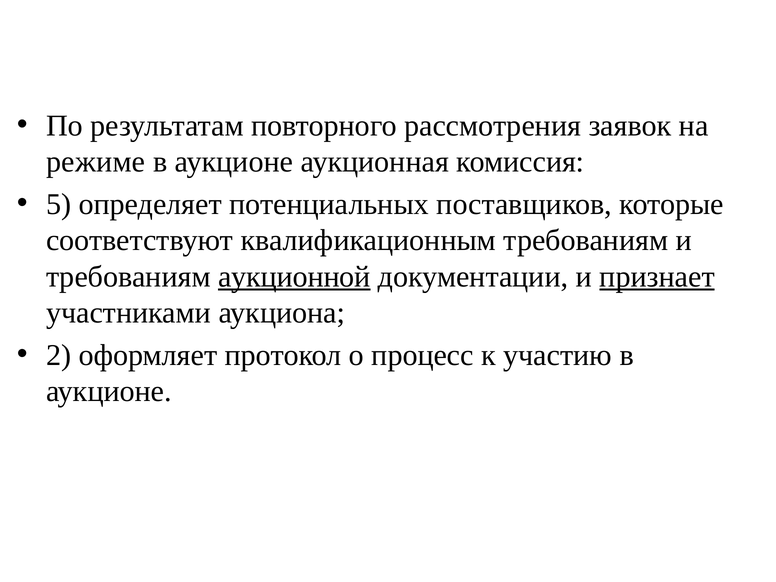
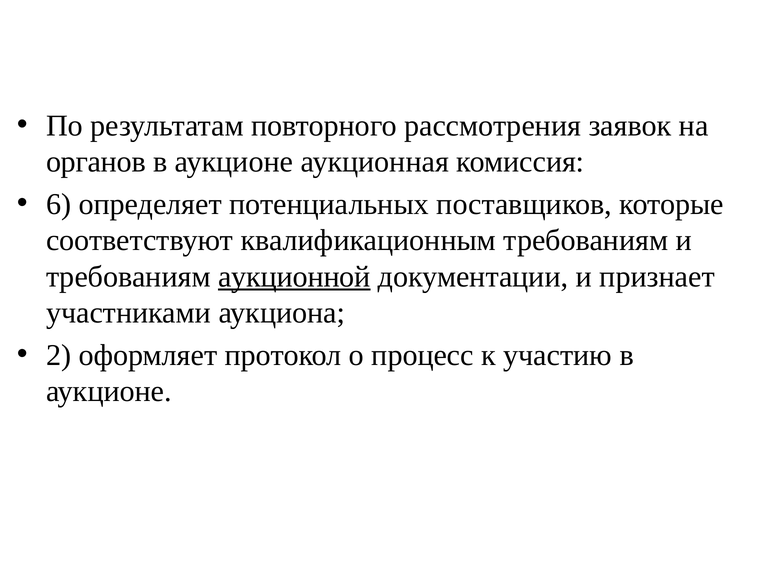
режиме: режиме -> органов (96, 162)
5: 5 -> 6 (59, 204)
признает underline: present -> none (657, 277)
